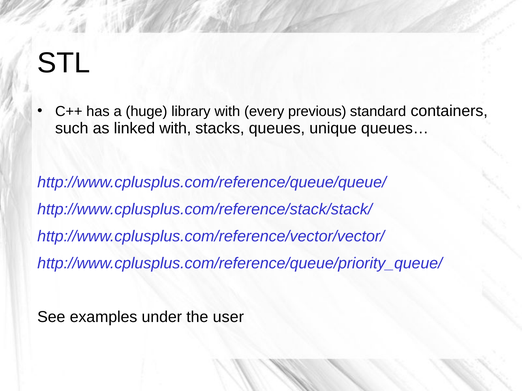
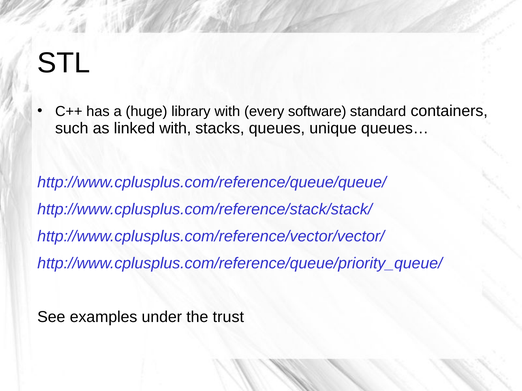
previous: previous -> software (317, 111)
user: user -> trust (228, 317)
